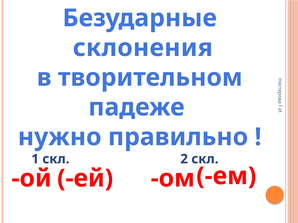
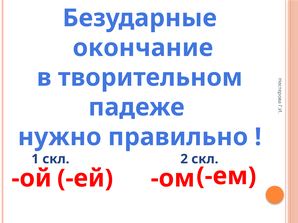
склонения: склонения -> окончание (143, 48)
